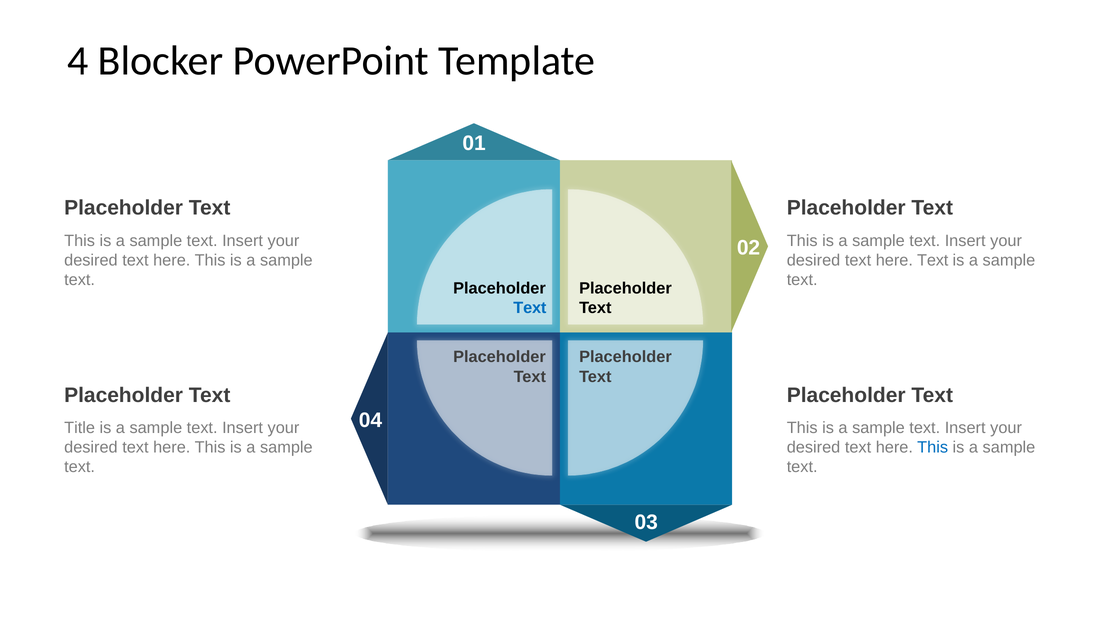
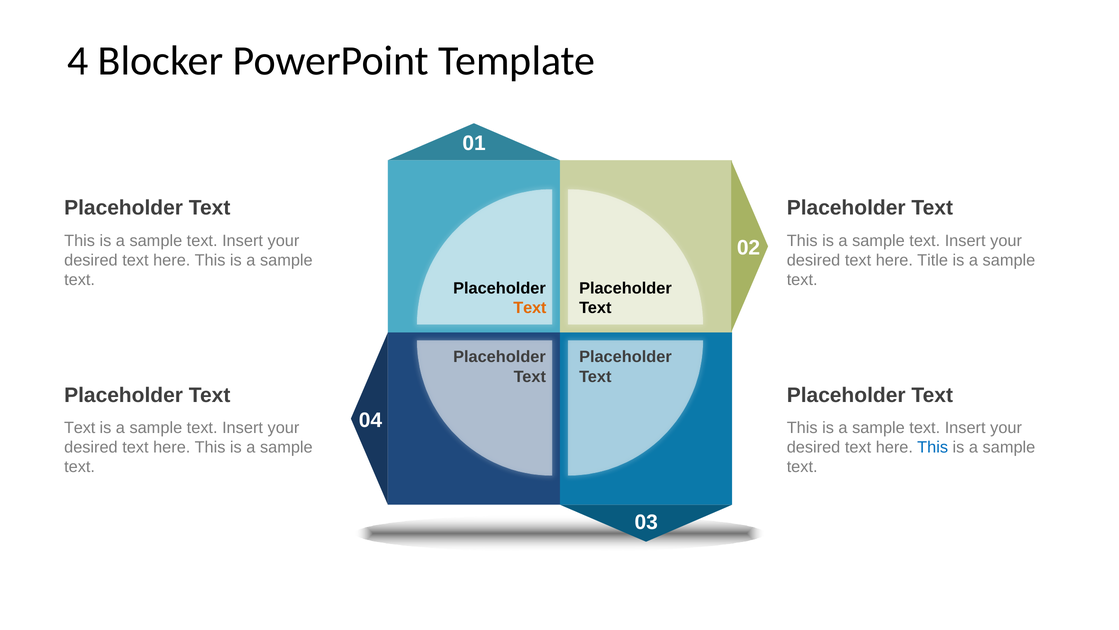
here Text: Text -> Title (933, 260)
Text colour: blue -> orange (530, 308)
Title: Title -> Text (80, 428)
